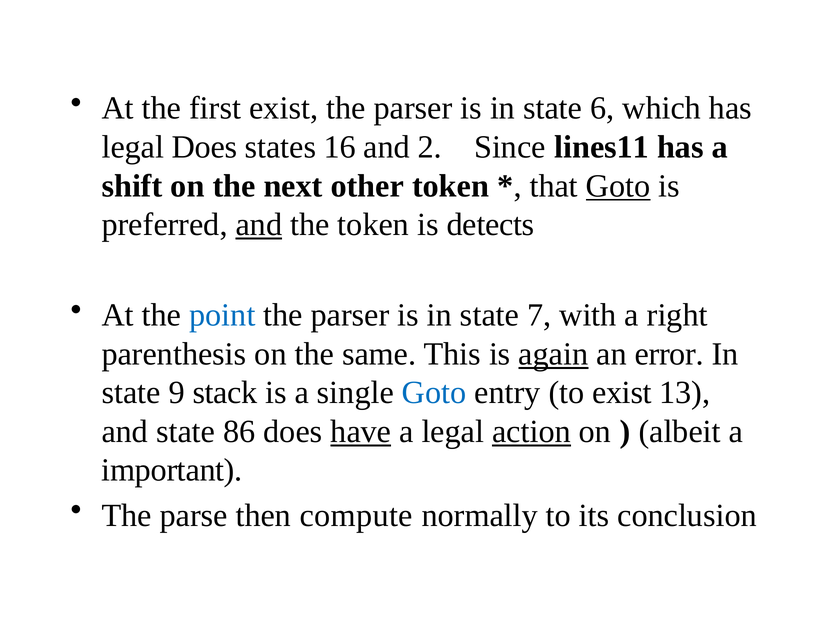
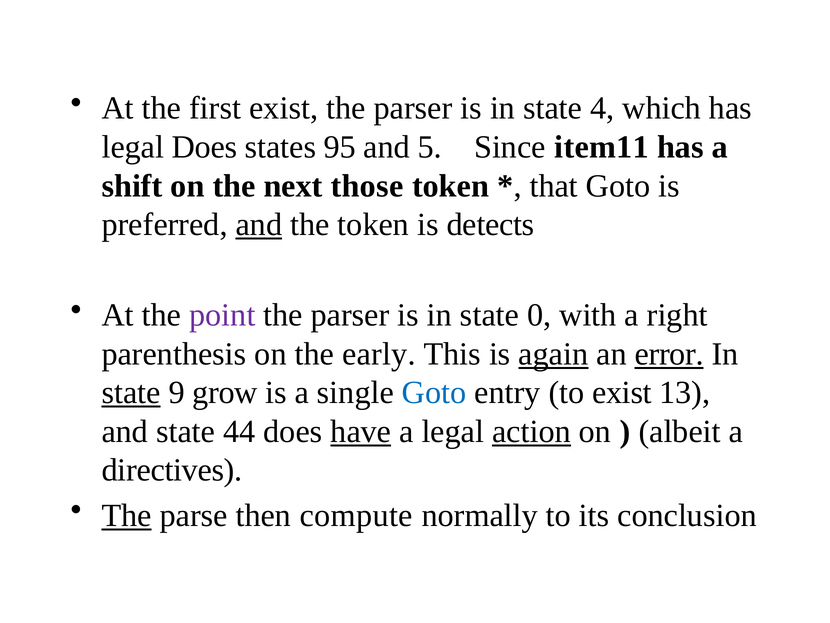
6: 6 -> 4 (602, 108)
16: 16 -> 95 (340, 147)
2: 2 -> 5 (430, 147)
lines11: lines11 -> item11 (602, 147)
other: other -> those (367, 186)
Goto underline: present -> none (618, 186)
point colour: blue -> purple (222, 315)
7: 7 -> 0 (539, 315)
same: same -> early (379, 354)
error underline: none -> present (669, 354)
state underline: none -> present (131, 392)
stack: stack -> grow (225, 392)
86: 86 -> 44 (239, 431)
important: important -> directives (172, 470)
The underline: none -> present (127, 515)
